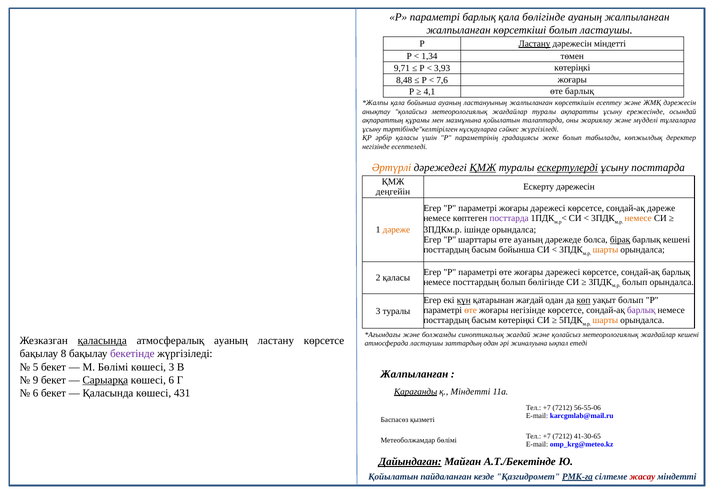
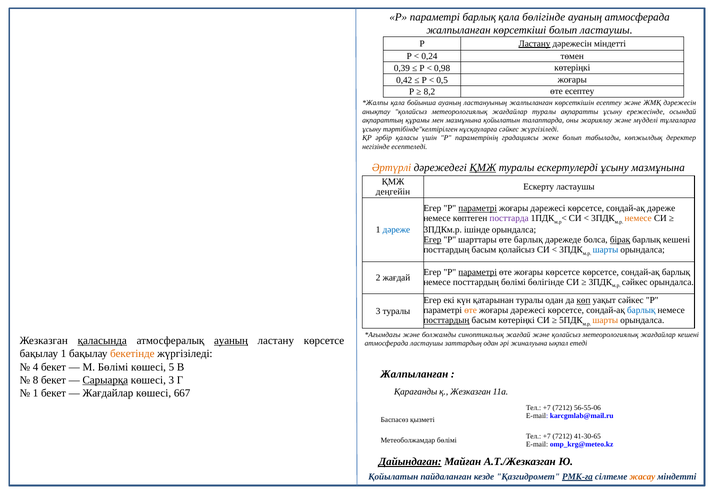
ауаның жалпыланған: жалпыланған -> атмосферада (637, 17)
1,34: 1,34 -> 0,24 (429, 57)
9,71: 9,71 -> 0,39 (402, 68)
3,93: 3,93 -> 0,98 (442, 68)
8,48: 8,48 -> 0,42 (404, 80)
7,6: 7,6 -> 0,5 (442, 80)
4,1: 4,1 -> 8,2 (429, 92)
өте барлық: барлық -> есептеу (580, 91)
ескертулерді underline: present -> none (567, 168)
ұсыну посттарда: посттарда -> мазмұнына (658, 168)
Ескерту дәрежесін: дәрежесін -> ластаушы (575, 187)
параметрі underline: none -> present (478, 208)
дәреже colour: orange -> blue (396, 230)
Егер underline: none -> present (432, 240)
өте ауаның: ауаның -> барлық (528, 240)
басым бойынша: бойынша -> қолайсыз (517, 250)
шарты colour: orange -> blue (606, 250)
параметрі underline: none -> present (478, 272)
өте жоғары дәрежесі: дәрежесі -> көрсетсе (563, 272)
2 қаласы: қаласы -> жағдай (396, 278)
посттардың болып: болып -> бөлімі (513, 282)
болып: болып -> сәйкес (635, 282)
күн underline: present -> none (464, 300)
қатарынан жағдай: жағдай -> туралы (530, 300)
уақыт болып: болып -> сәйкес (631, 300)
негізінде: негізінде -> дәрежесі (528, 310)
барлық colour: purple -> blue (641, 310)
посттардың underline: none -> present (446, 321)
ауаның underline: none -> present (231, 341)
бақылау 8: 8 -> 1 (64, 354)
бекетінде colour: purple -> orange (132, 354)
5: 5 -> 4 (36, 367)
көшесі 3: 3 -> 5 (171, 367)
9: 9 -> 8 (36, 380)
көшесі 6: 6 -> 3 (171, 380)
Қарағанды underline: present -> none (416, 392)
қ Міндетті: Міндетті -> Жезказган (471, 392)
6: 6 -> 1 (36, 393)
Қаласында: Қаласында -> Жағдайлар (108, 393)
431: 431 -> 667 (182, 393)
А.Т./Бекетінде: А.Т./Бекетінде -> А.Т./Жезказган (520, 462)
жасау colour: red -> orange (642, 477)
